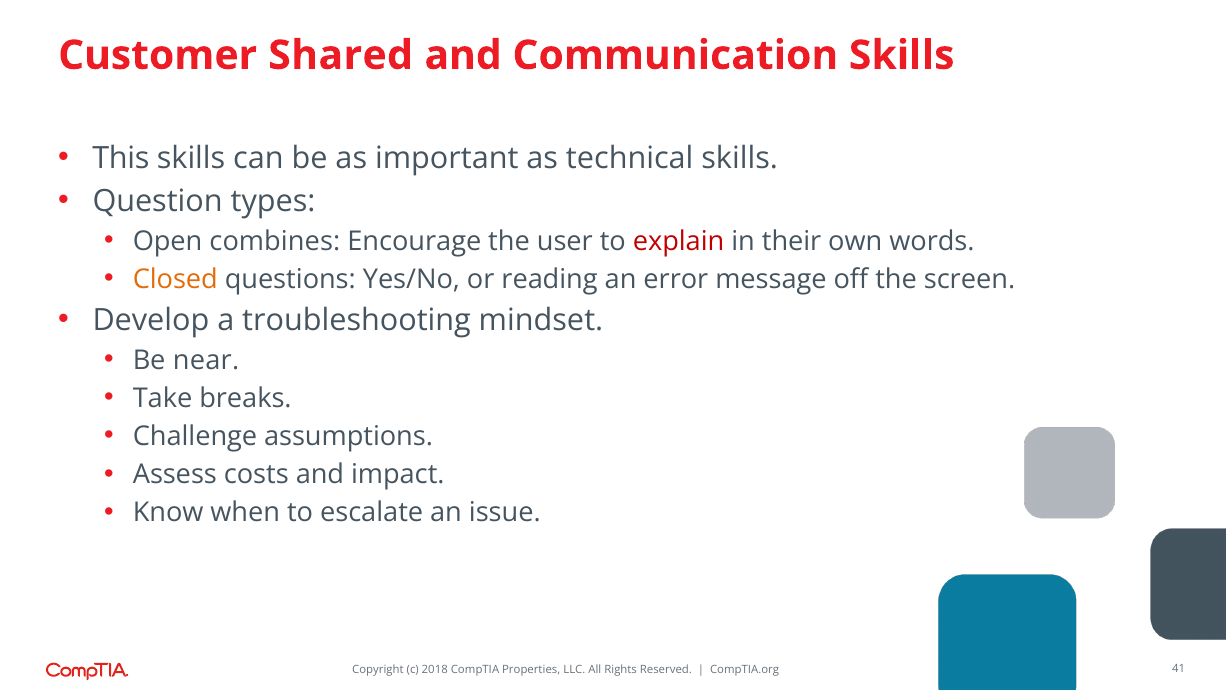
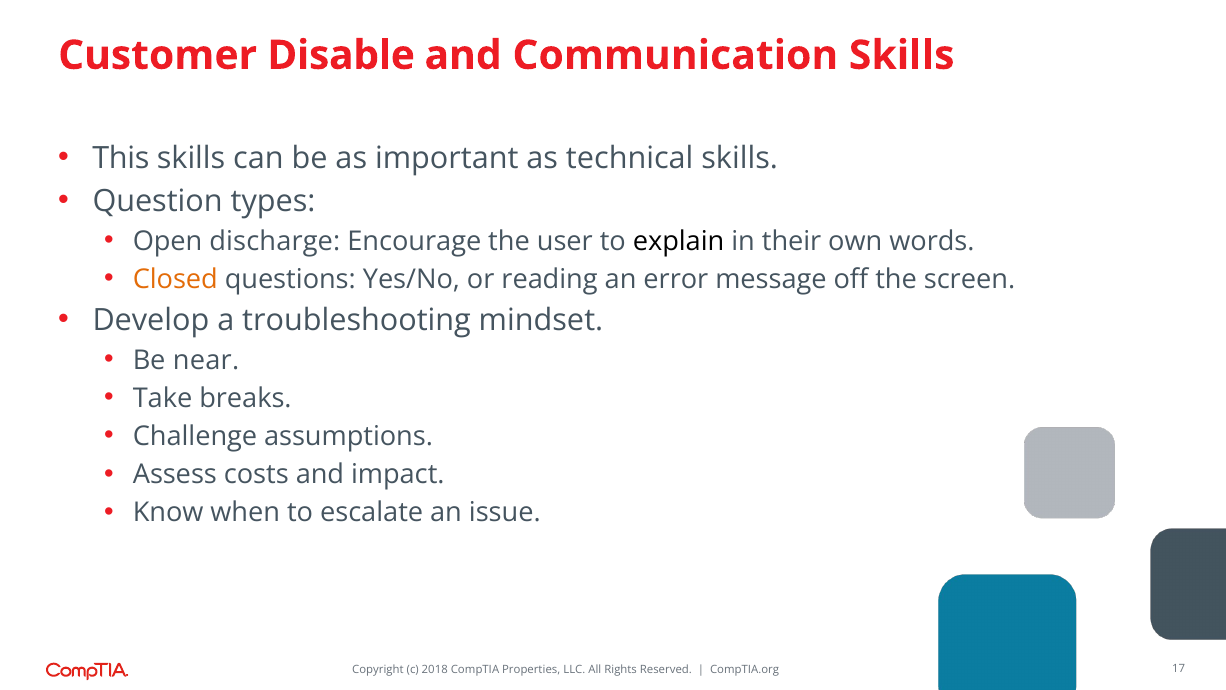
Shared: Shared -> Disable (341, 55)
combines: combines -> discharge (275, 241)
explain colour: red -> black (679, 241)
41: 41 -> 17 (1179, 668)
